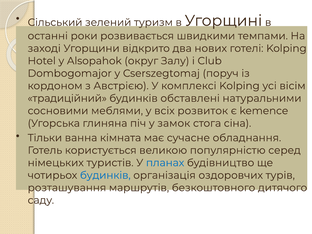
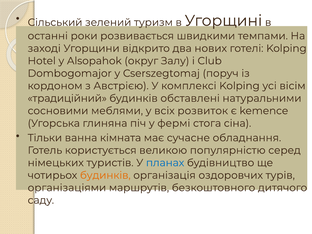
замок: замок -> фермі (174, 123)
будинків colour: blue -> orange (105, 175)
розташування: розташування -> організаціями (67, 188)
